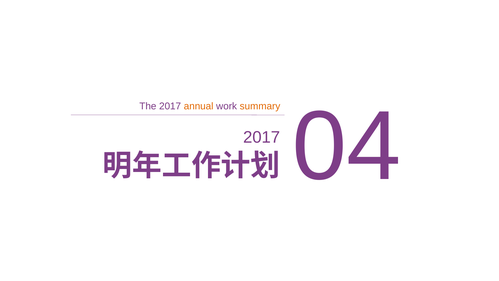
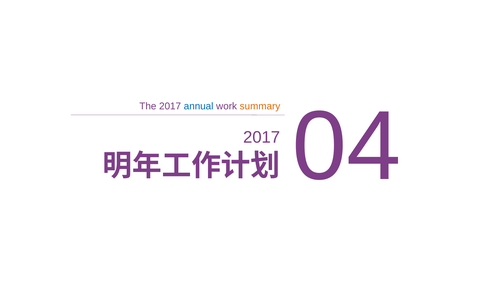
annual colour: orange -> blue (199, 106)
